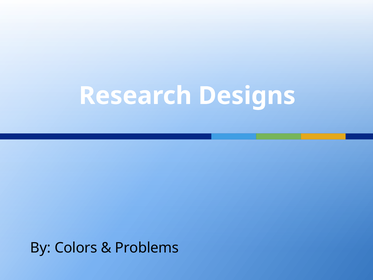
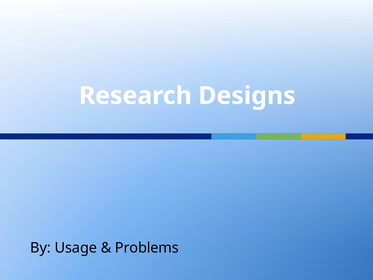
Colors: Colors -> Usage (76, 248)
